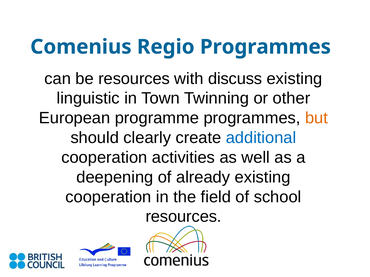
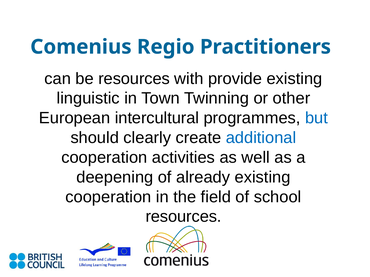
Regio Programmes: Programmes -> Practitioners (265, 47)
discuss: discuss -> provide (235, 79)
programme: programme -> intercultural (157, 118)
but colour: orange -> blue (316, 118)
